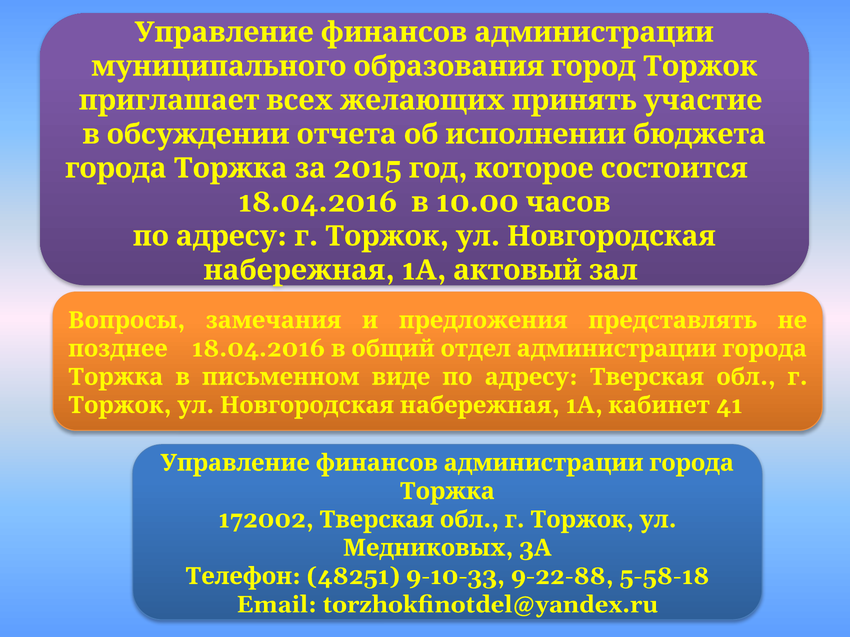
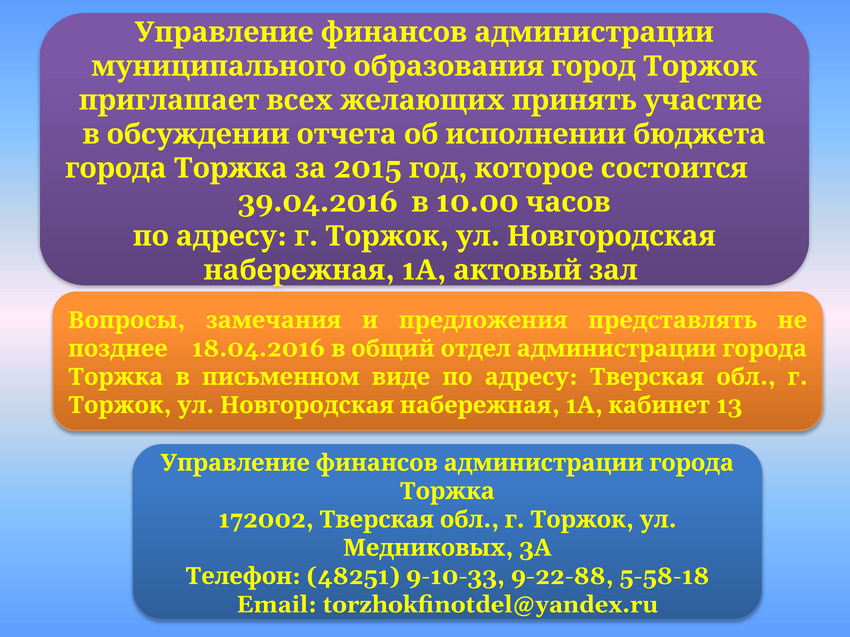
18.04.2016: 18.04.2016 -> 39.04.2016 (318, 202)
41: 41 -> 13 (729, 406)
